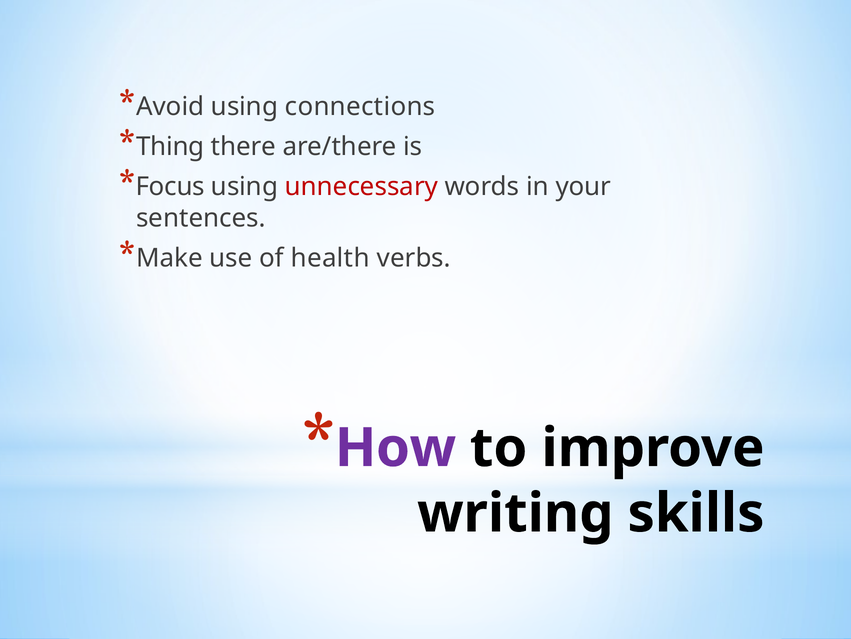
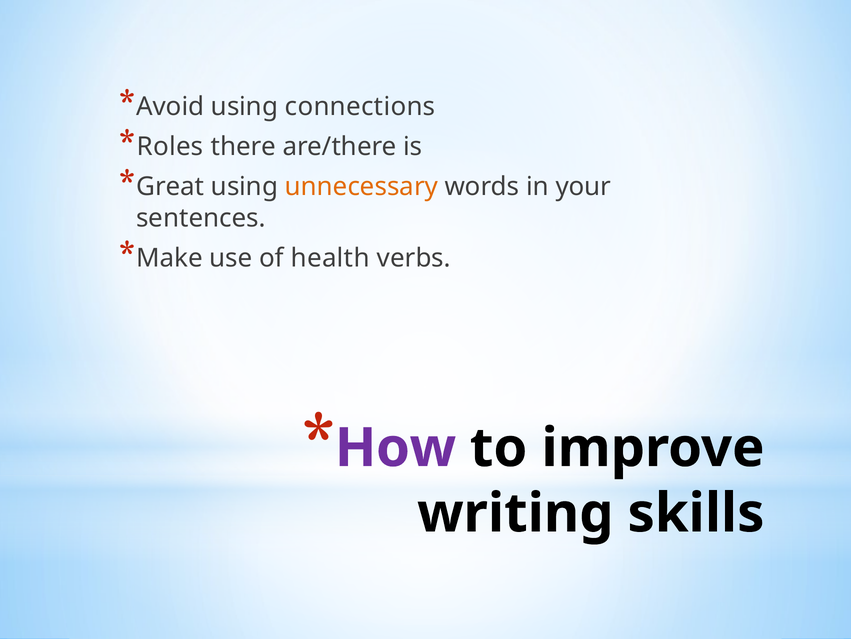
Thing: Thing -> Roles (170, 147)
Focus: Focus -> Great (170, 187)
unnecessary colour: red -> orange (361, 187)
